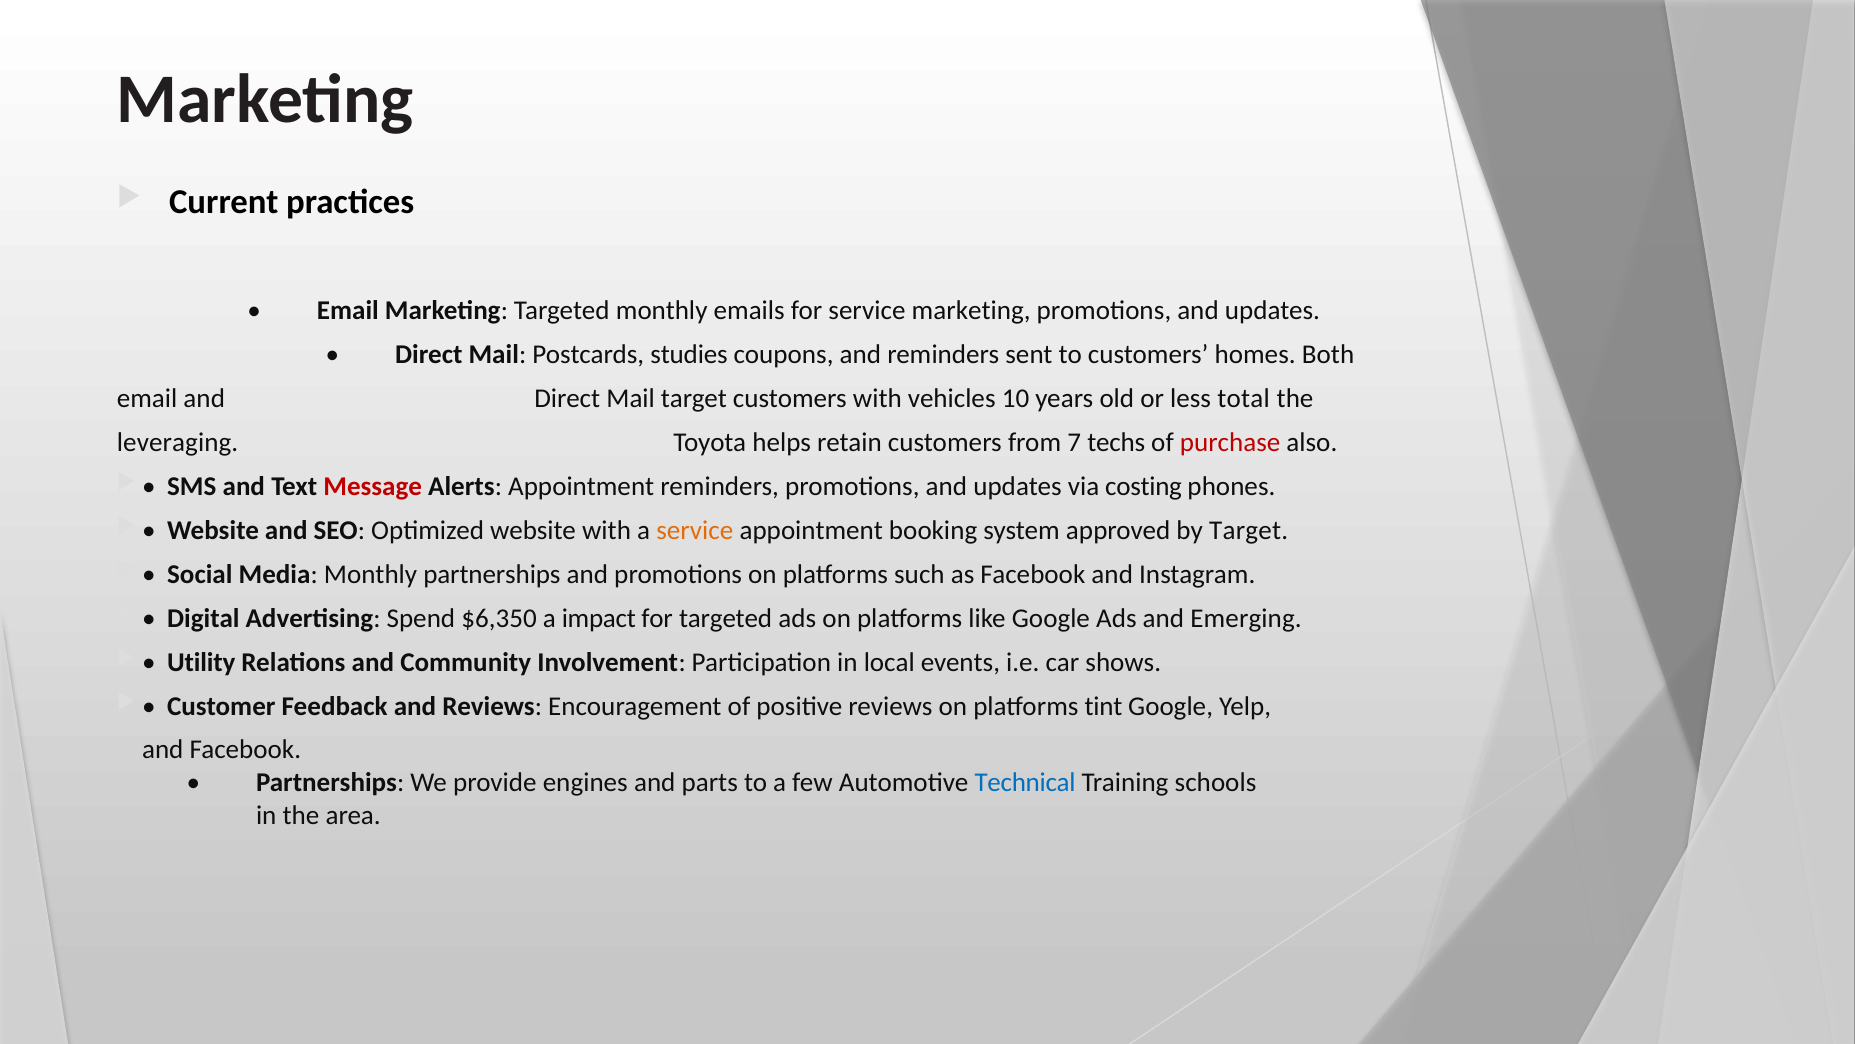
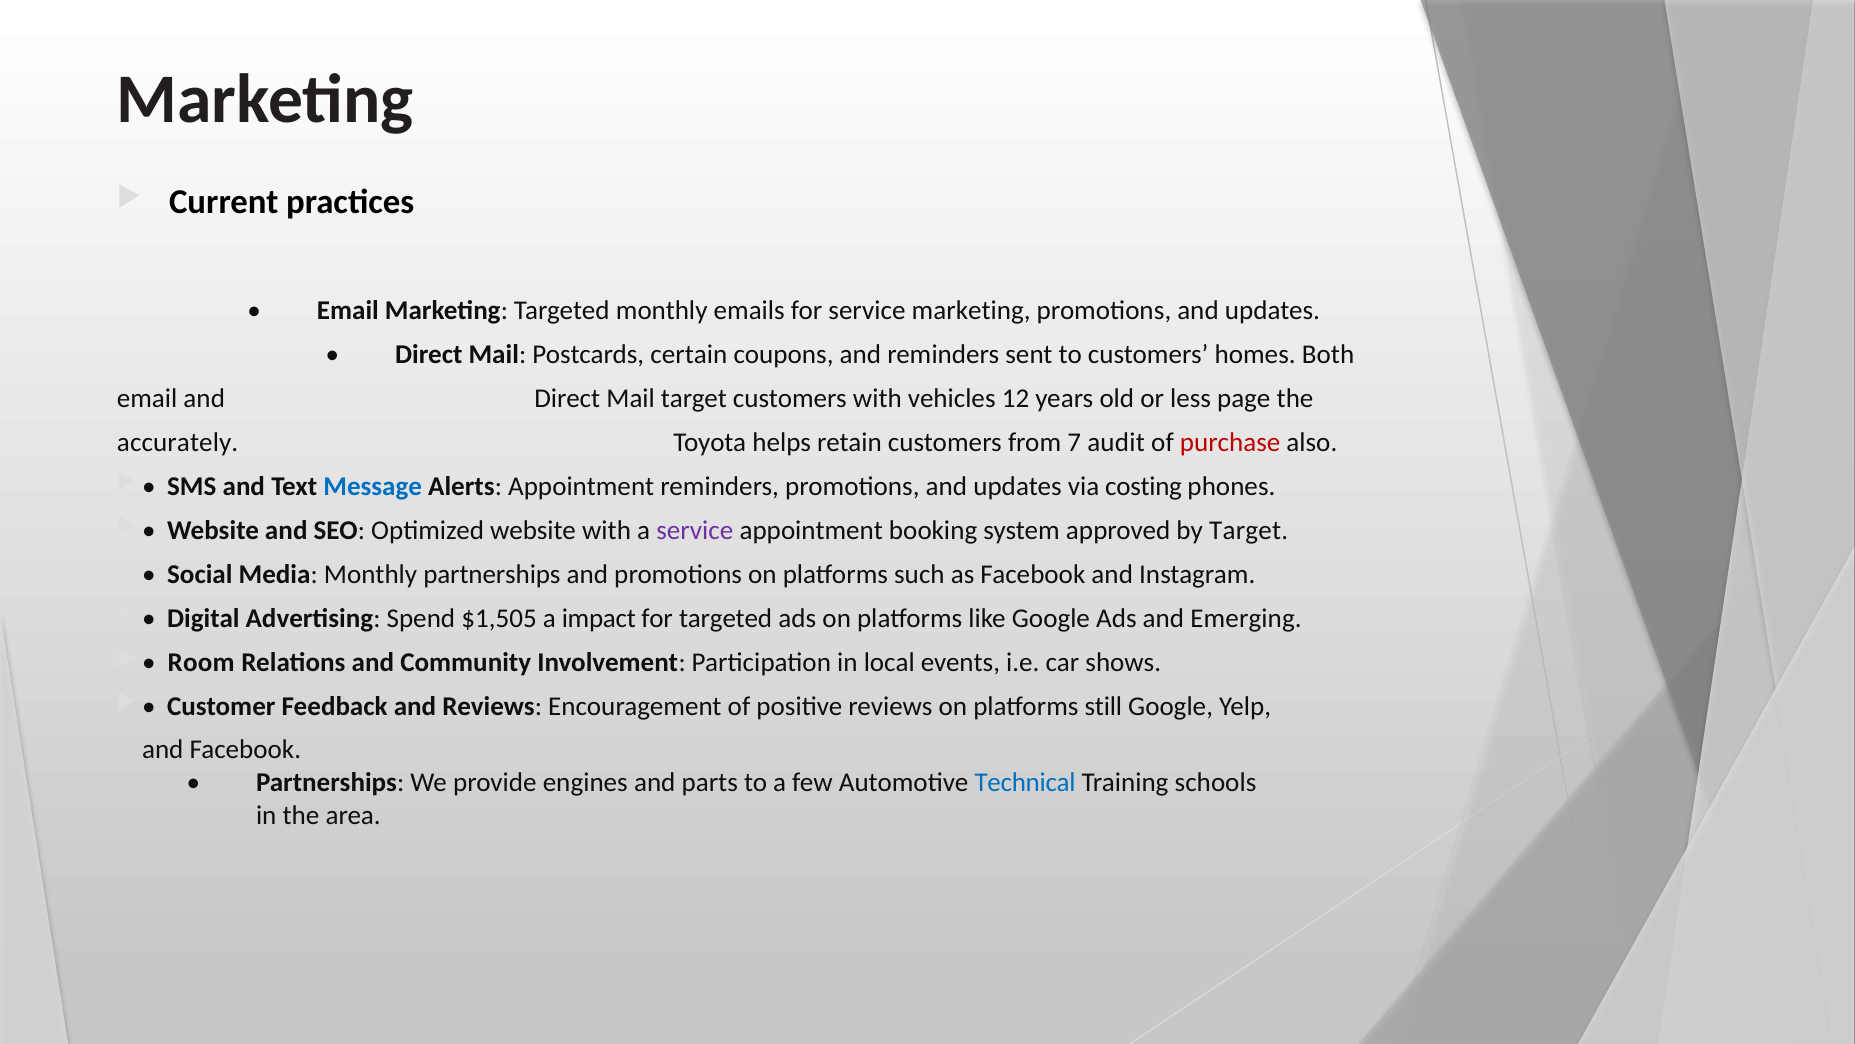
studies: studies -> certain (689, 355)
10: 10 -> 12 (1016, 399)
total: total -> page (1244, 399)
leveraging: leveraging -> accurately (178, 443)
techs: techs -> audit (1116, 443)
Message colour: red -> blue (373, 486)
service colour: orange -> purple (695, 530)
$6,350: $6,350 -> $1,505 (499, 618)
Utility: Utility -> Room (201, 662)
tint: tint -> still (1103, 706)
